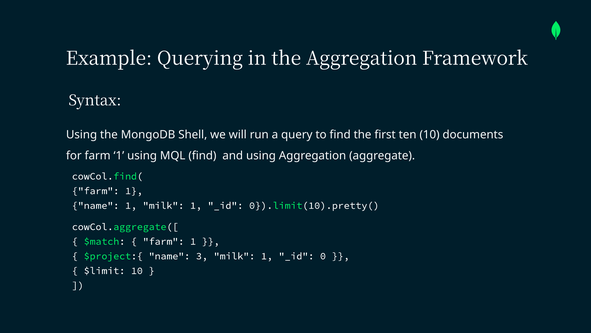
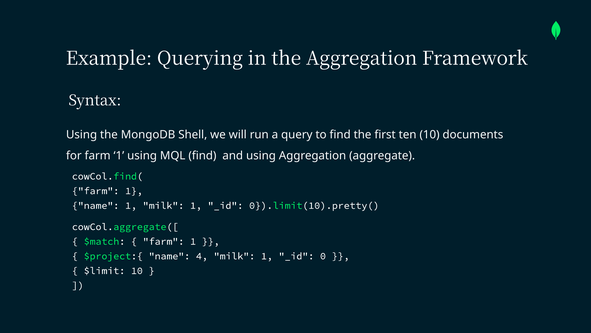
3: 3 -> 4 (202, 256)
